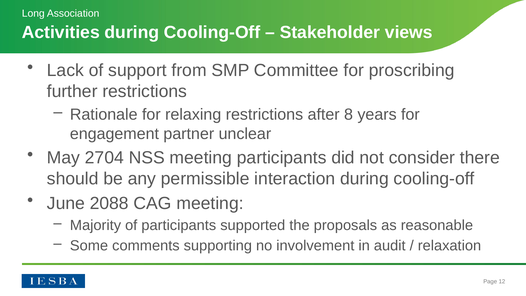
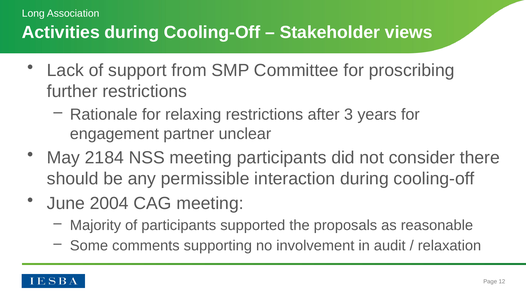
8: 8 -> 3 (349, 115)
2704: 2704 -> 2184 (104, 158)
2088: 2088 -> 2004 (109, 203)
